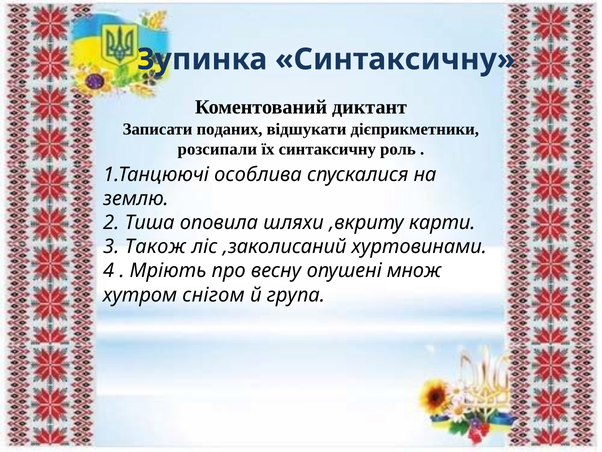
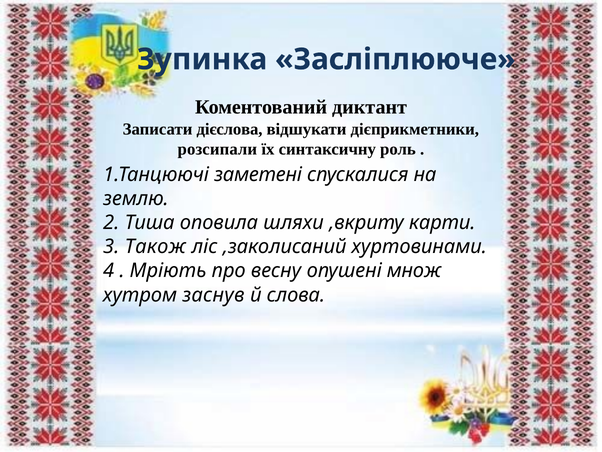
Зупинка Синтаксичну: Синтаксичну -> Засліплююче (395, 59)
поданих: поданих -> дієслова (230, 129)
особлива: особлива -> заметені (258, 174)
снігом: снігом -> заснув (213, 295)
група: група -> слова (296, 295)
